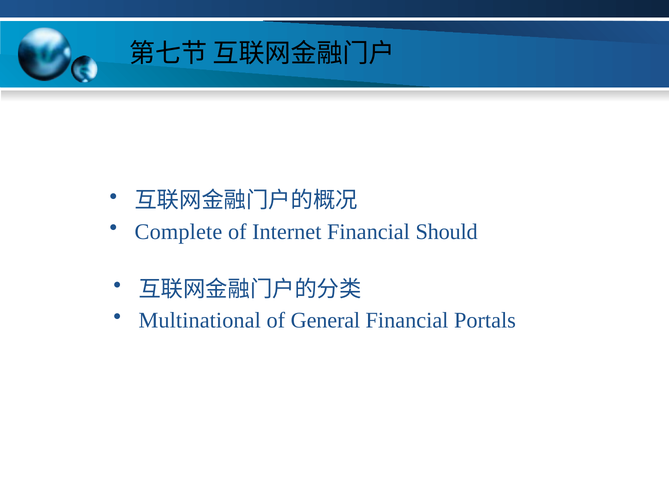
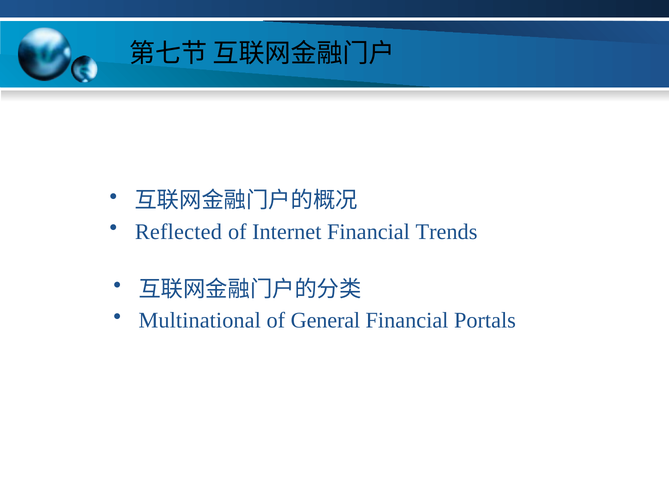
Complete: Complete -> Reflected (178, 232)
Should: Should -> Trends (446, 232)
